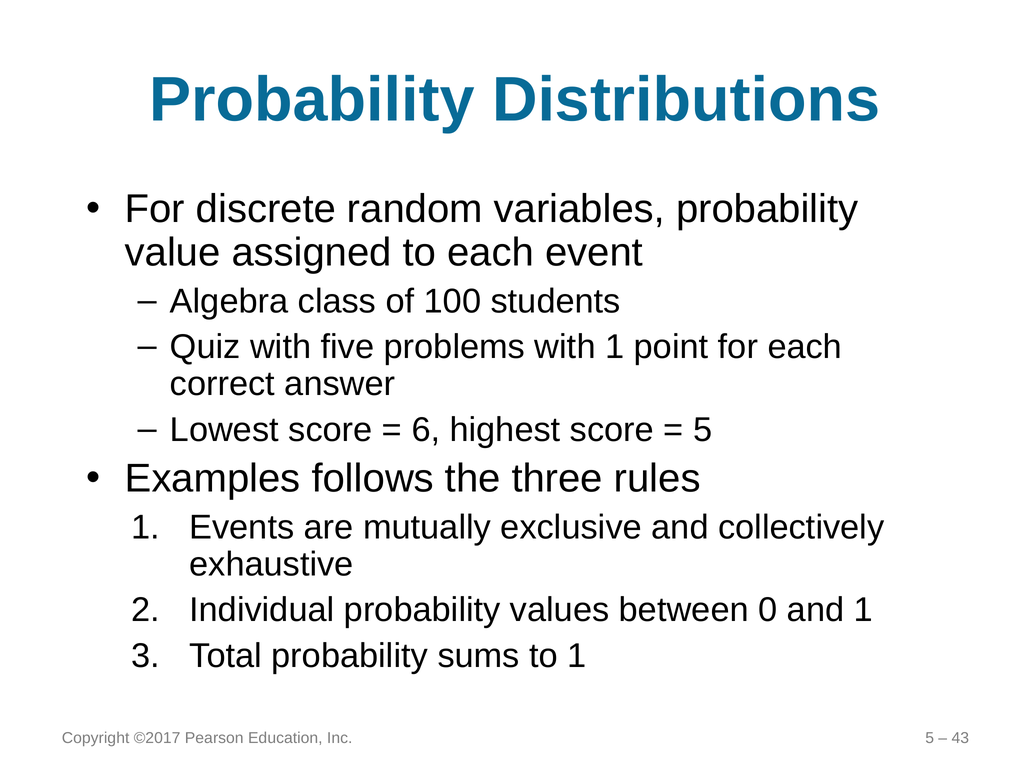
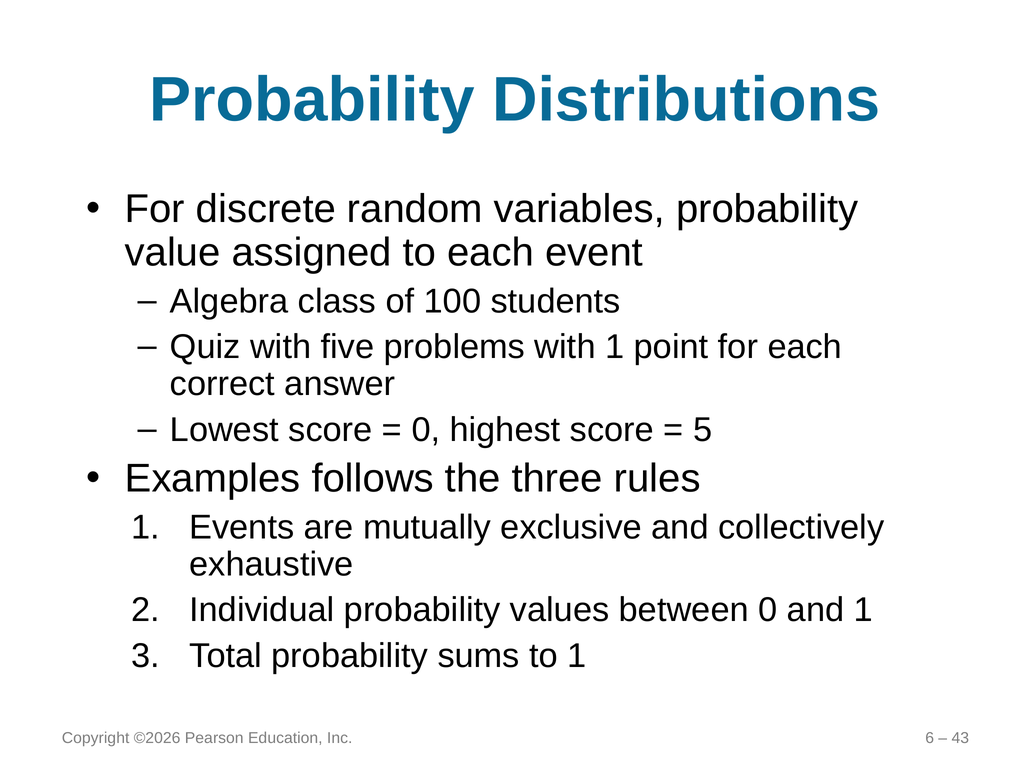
6: 6 -> 0 (426, 430)
©2017: ©2017 -> ©2026 (157, 738)
Inc 5: 5 -> 6 (930, 738)
